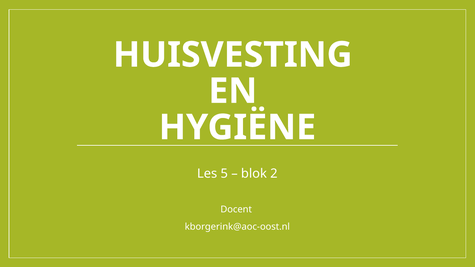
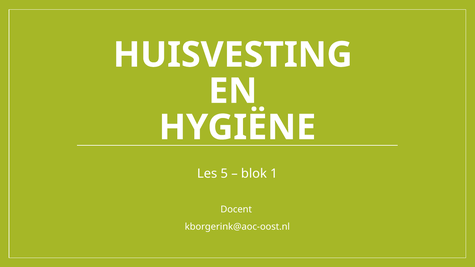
2: 2 -> 1 (274, 174)
